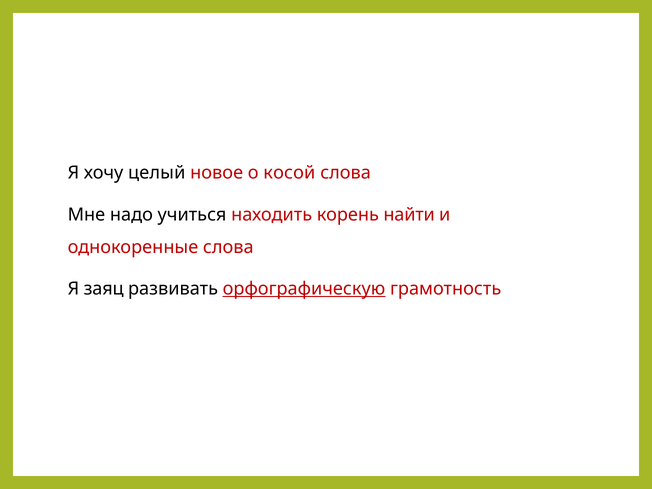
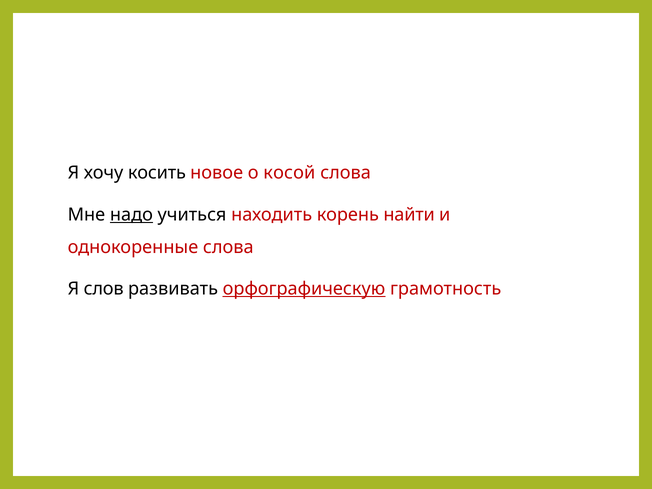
целый: целый -> косить (157, 173)
надо underline: none -> present (131, 215)
заяц: заяц -> слов (104, 289)
